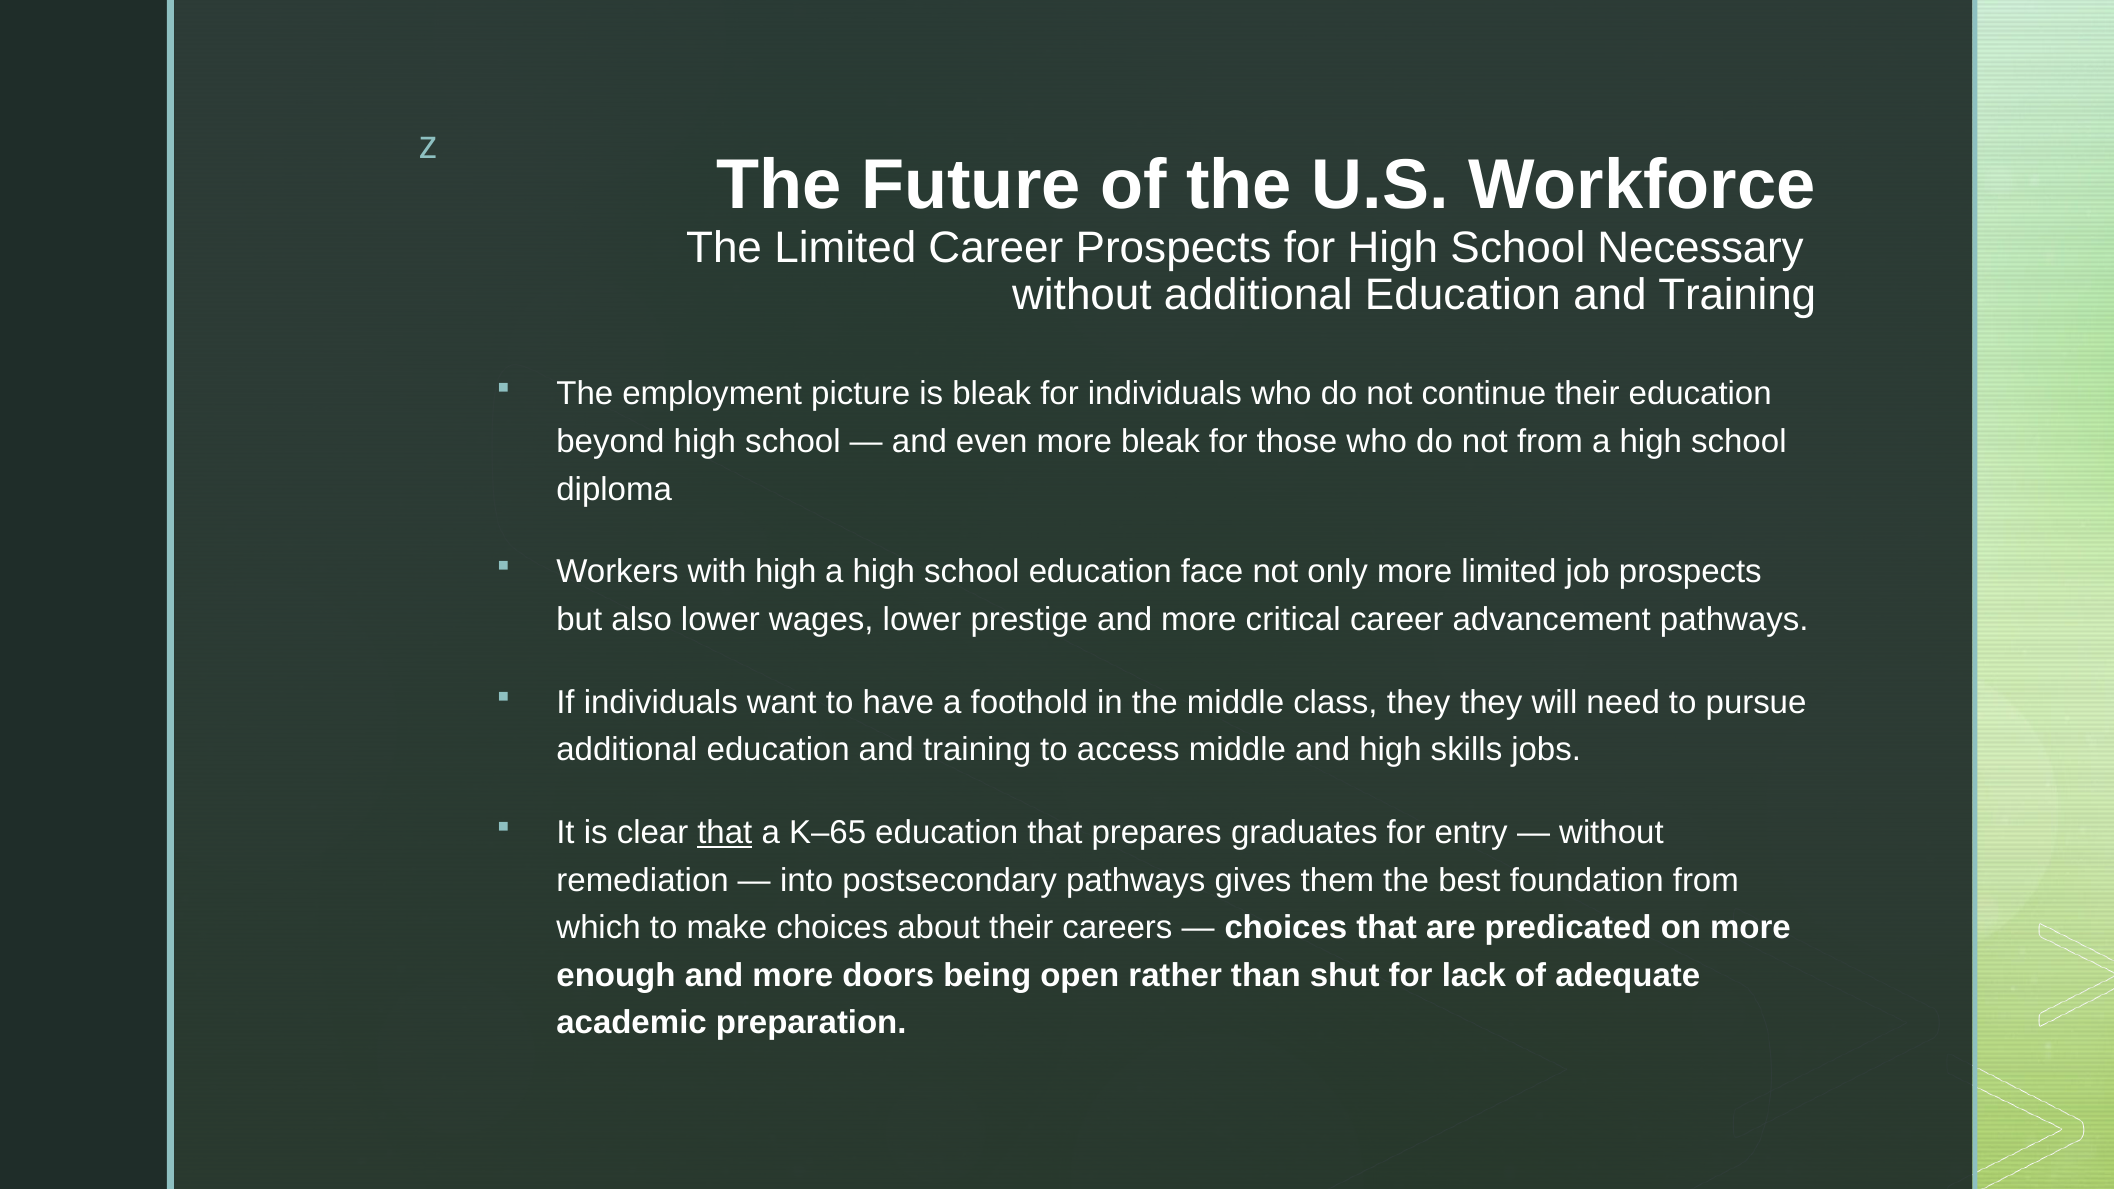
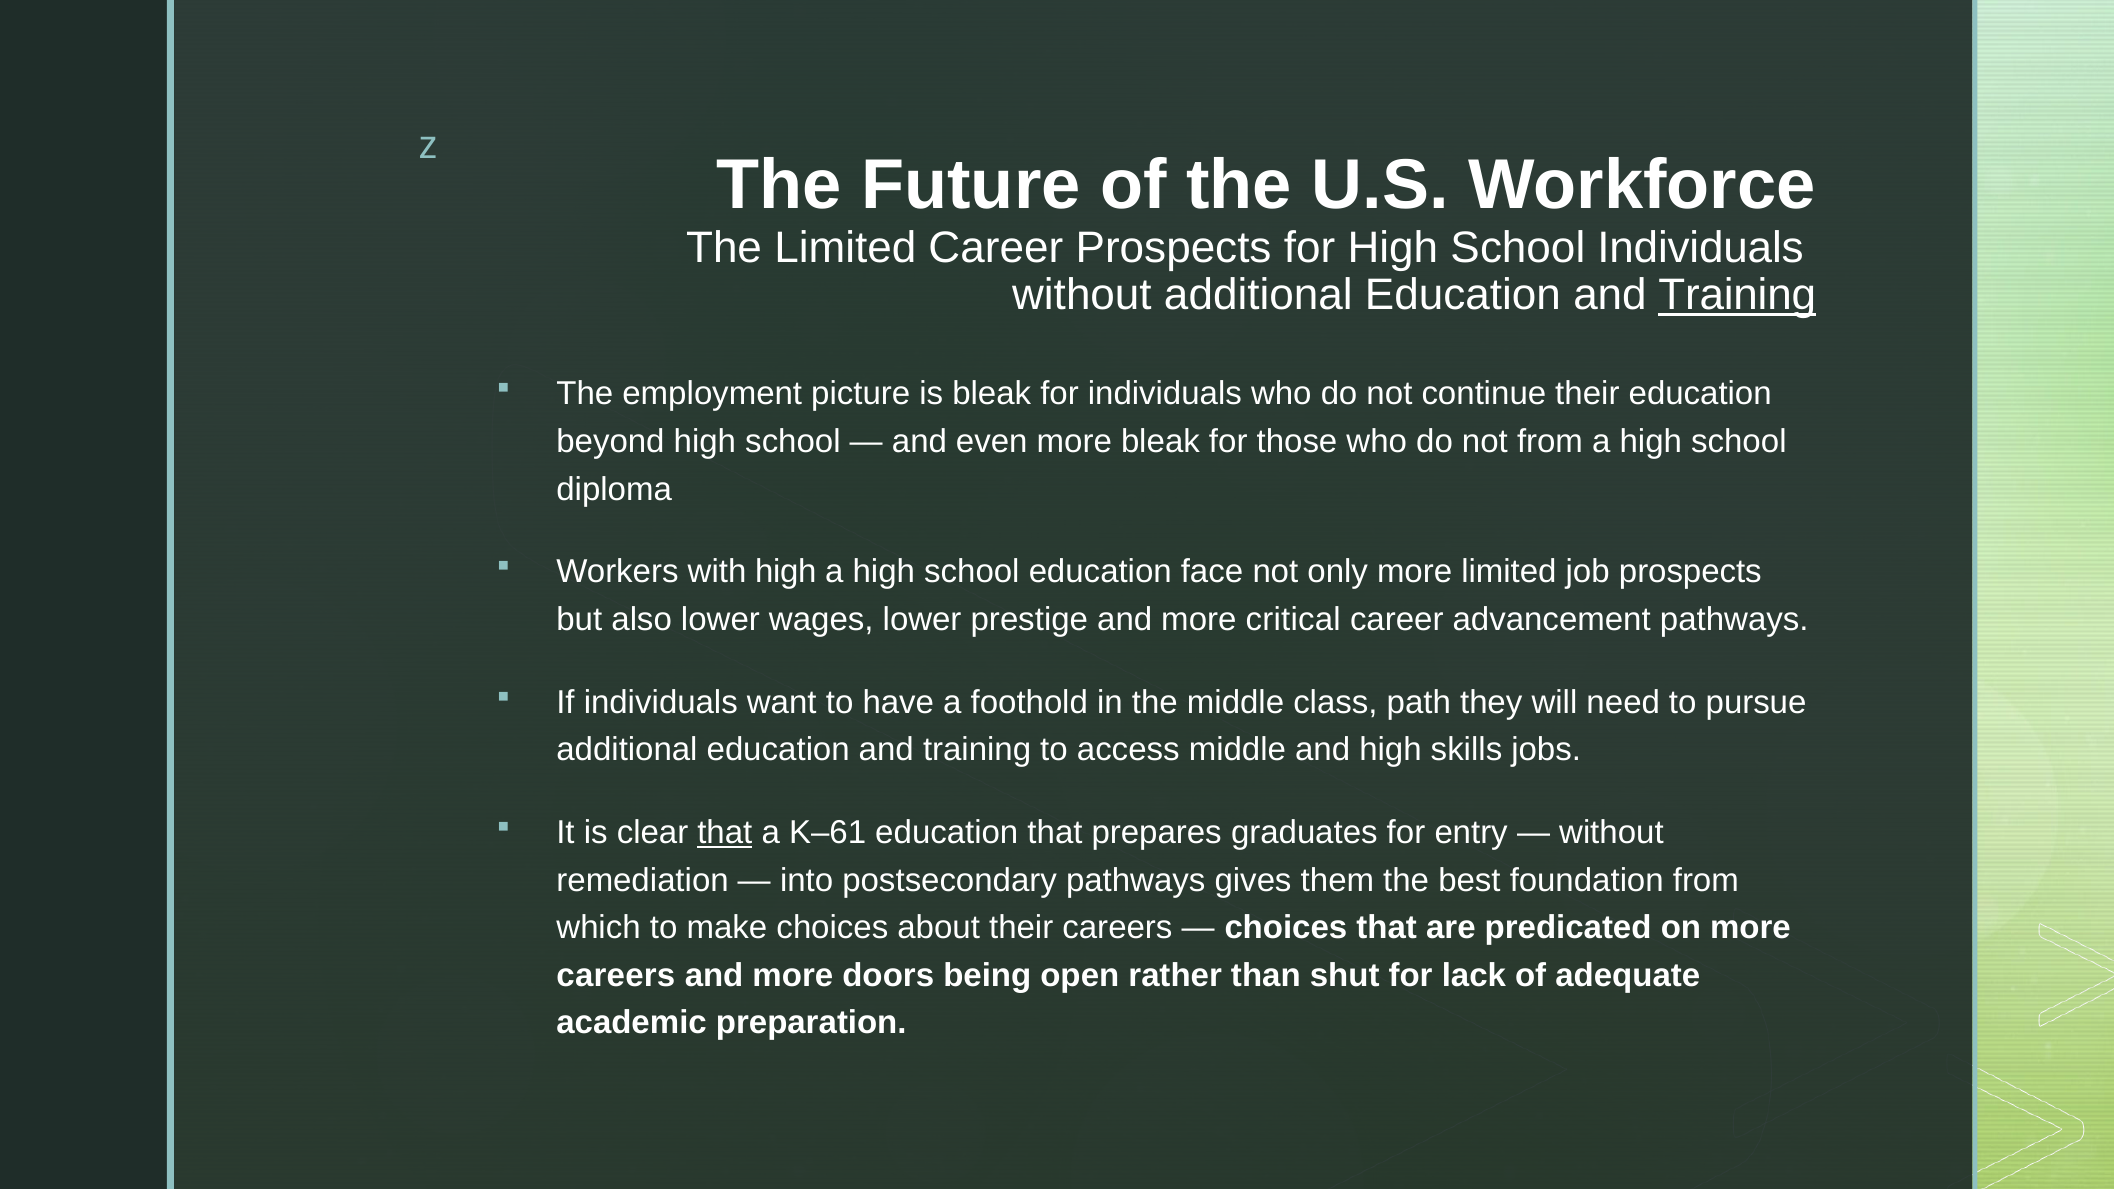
School Necessary: Necessary -> Individuals (1701, 248)
Training underline: none -> present (1737, 295)
class they: they -> path (1419, 702)
K–65: K–65 -> K–61 (828, 833)
enough: enough -> careers (616, 976)
